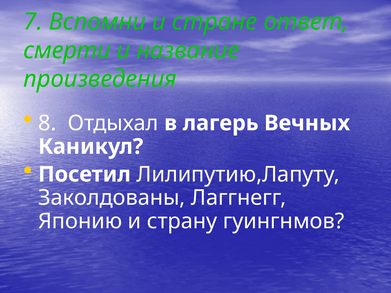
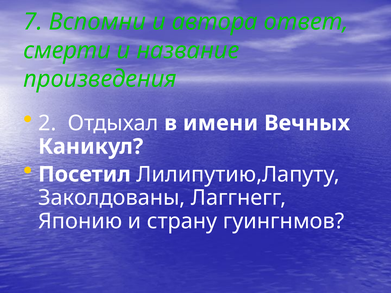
стране: стране -> автора (215, 22)
8: 8 -> 2 (47, 123)
лагерь: лагерь -> имени (220, 123)
